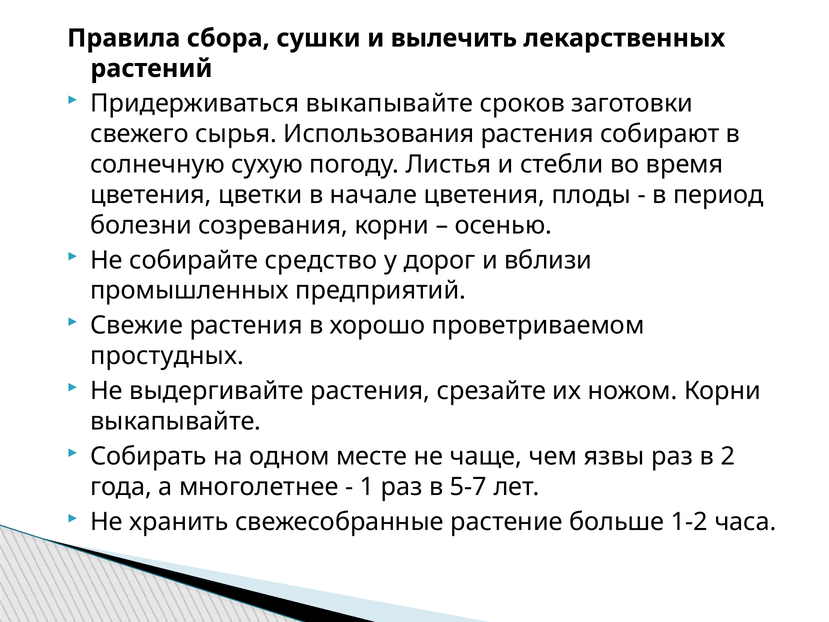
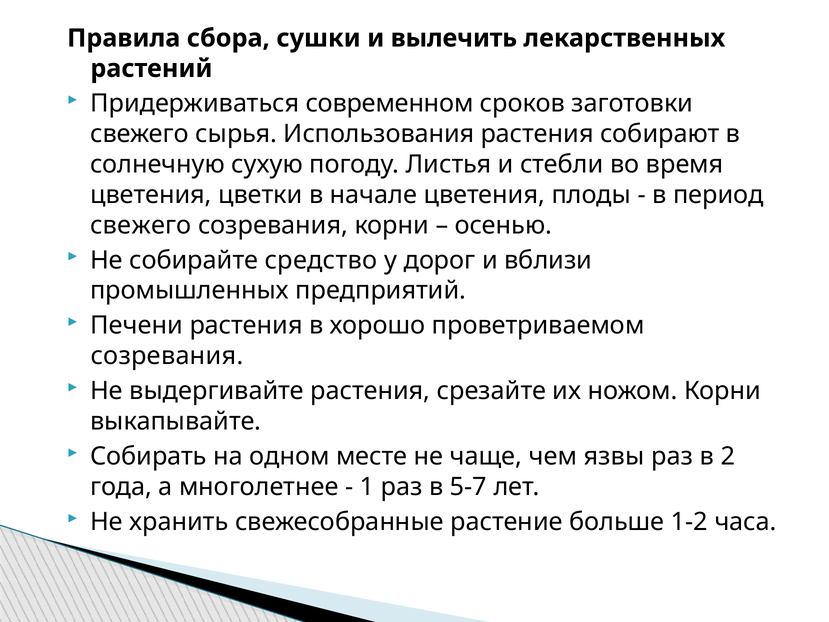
Придерживаться выкапывайте: выкапывайте -> современном (390, 104)
болезни: болезни -> свежего (141, 225)
Свежие: Свежие -> Печени (137, 325)
простудных: простудных -> созревания (167, 356)
